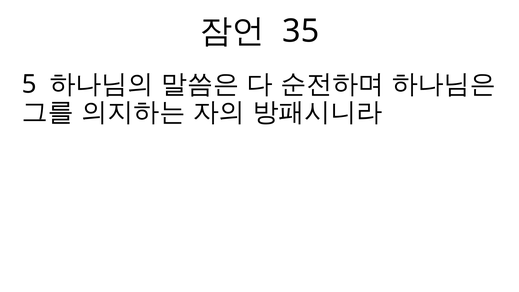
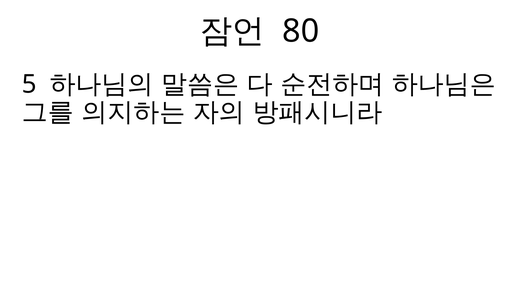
35: 35 -> 80 (301, 31)
